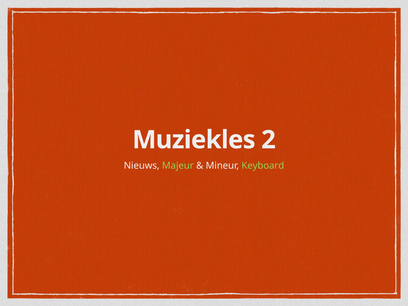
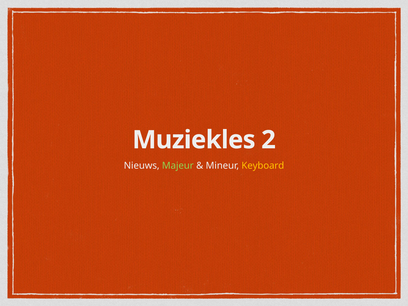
Keyboard colour: light green -> yellow (263, 166)
